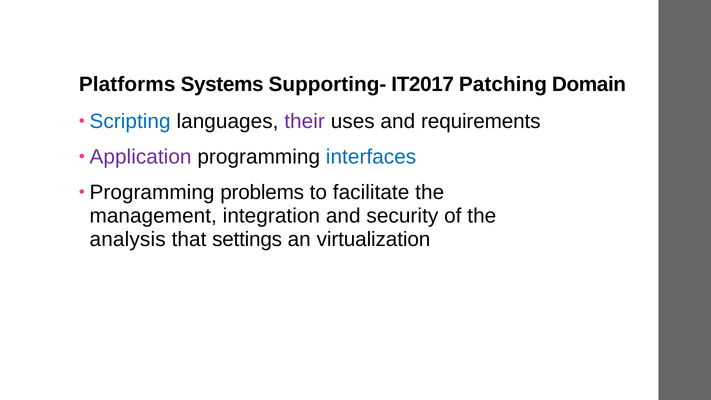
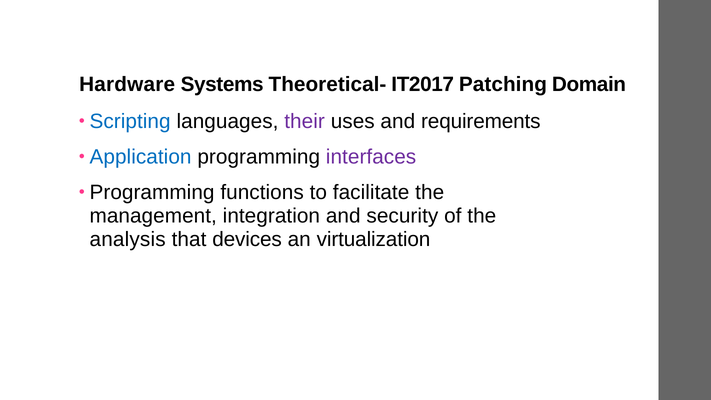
Platforms: Platforms -> Hardware (127, 85)
Supporting-: Supporting- -> Theoretical- (328, 85)
Application colour: purple -> blue (141, 157)
interfaces colour: blue -> purple (371, 157)
problems: problems -> functions (262, 192)
settings: settings -> devices (247, 239)
